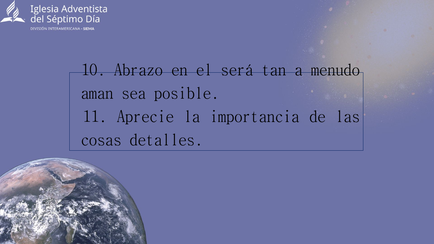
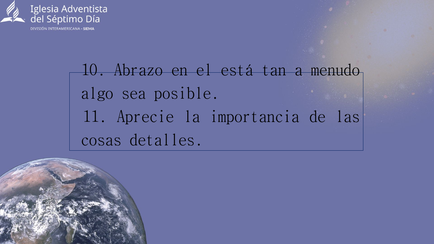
será: será -> está (237, 70)
aman: aman -> algo (97, 93)
